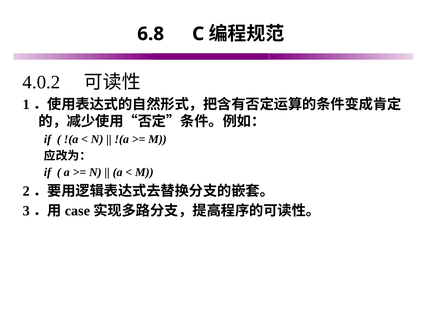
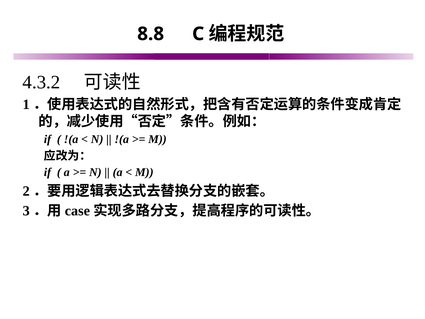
6.8: 6.8 -> 8.8 (151, 34)
4.0.2: 4.0.2 -> 4.3.2 (42, 82)
